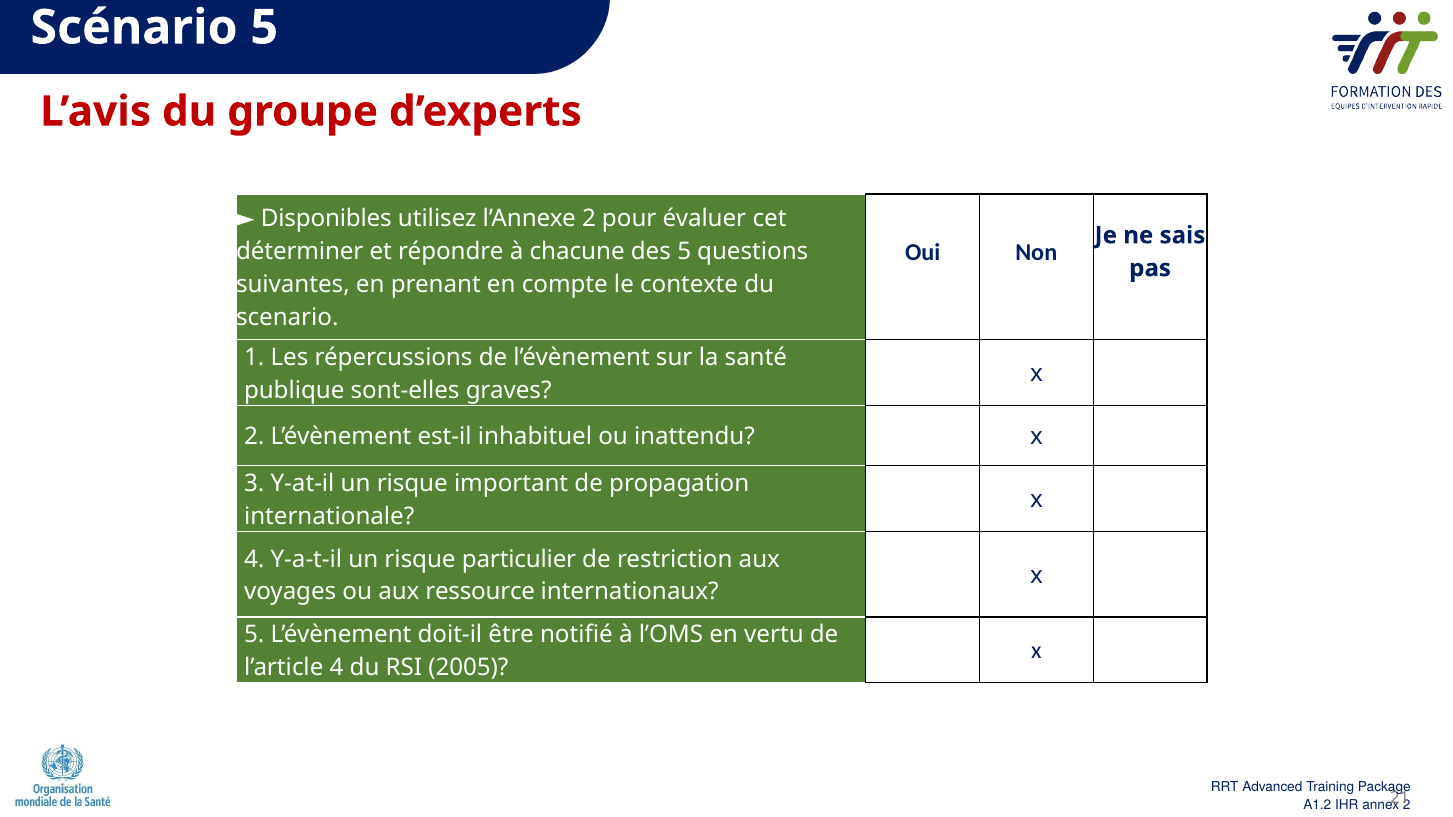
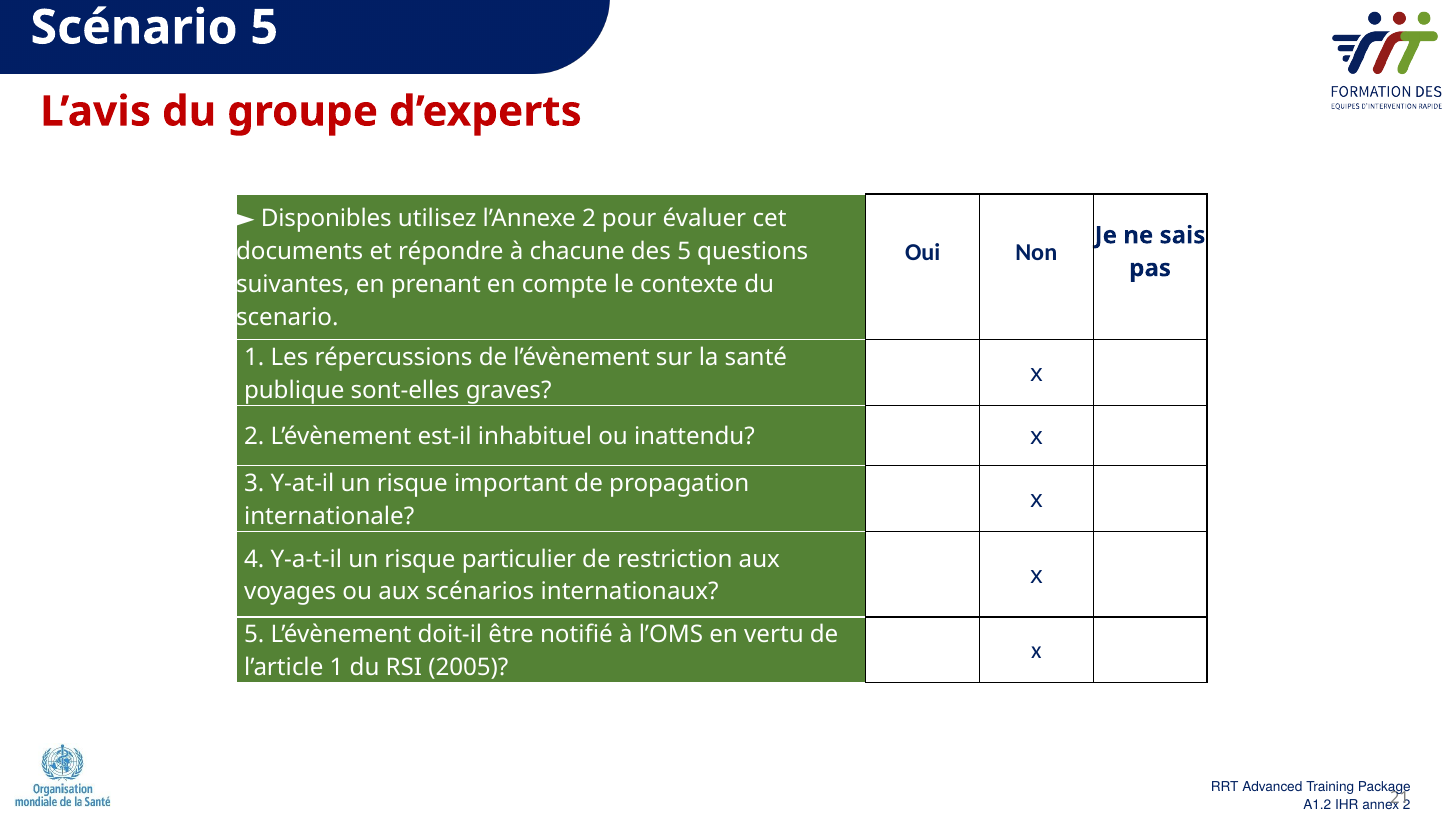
déterminer: déterminer -> documents (300, 252)
ressource: ressource -> scénarios (480, 592)
l’article 4: 4 -> 1 (336, 668)
